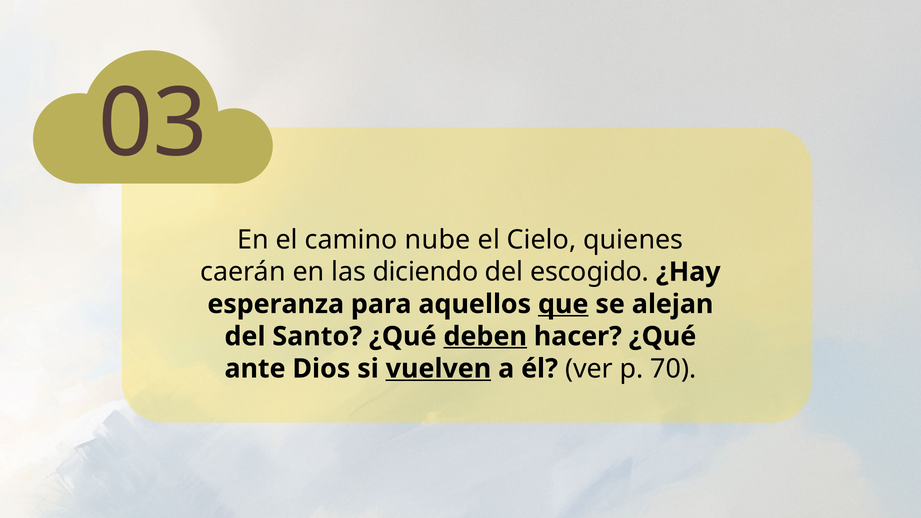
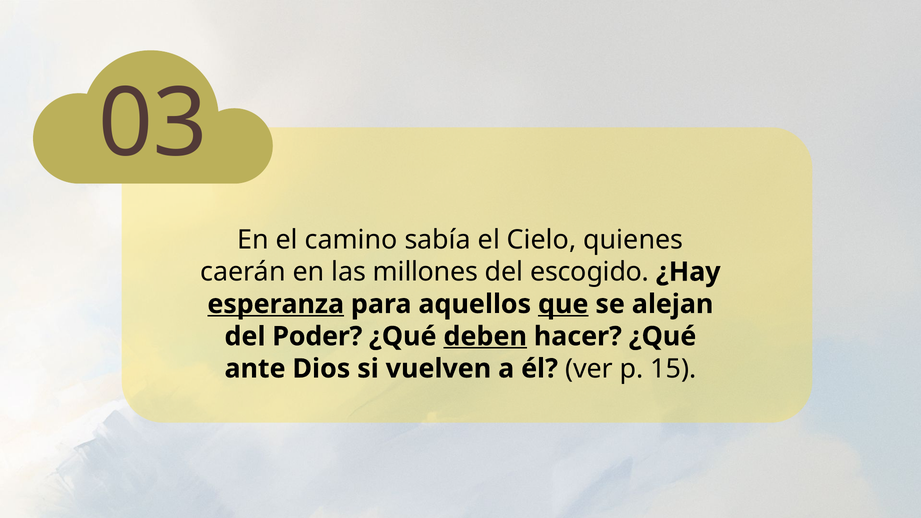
nube: nube -> sabía (438, 240)
diciendo: diciendo -> millones (426, 272)
esperanza underline: none -> present (276, 304)
Santo: Santo -> Poder (317, 336)
vuelven underline: present -> none (438, 369)
70: 70 -> 15 (673, 369)
